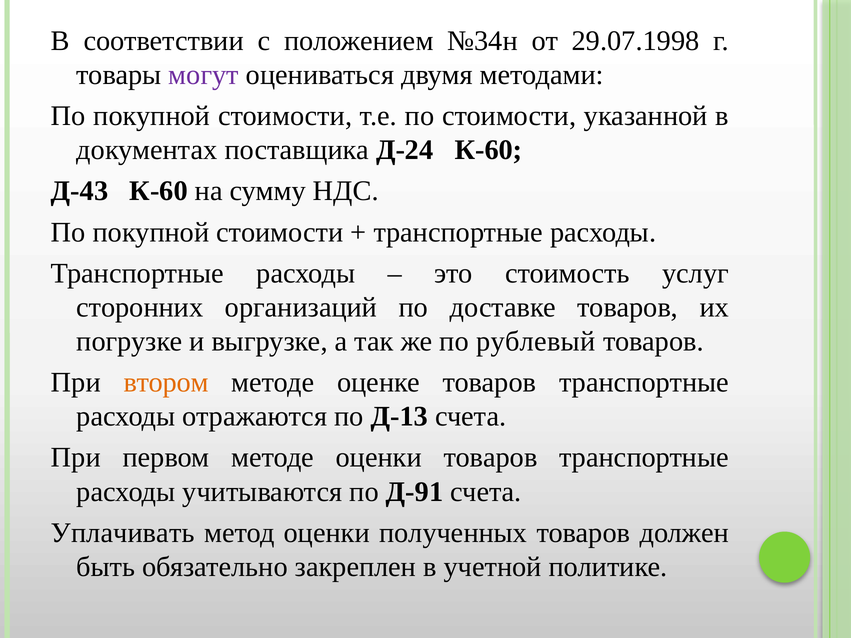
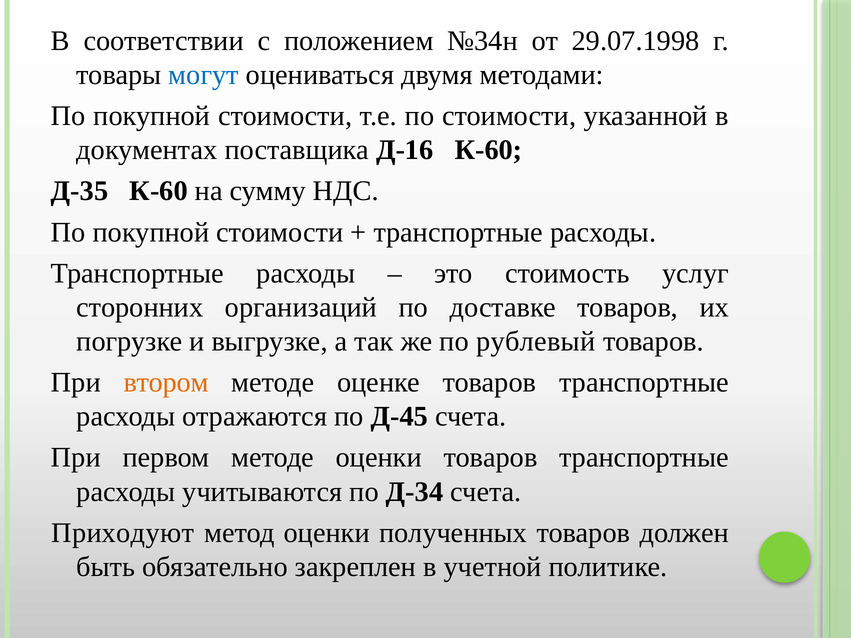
могут colour: purple -> blue (204, 75)
Д-24: Д-24 -> Д-16 (405, 150)
Д-43: Д-43 -> Д-35 (80, 191)
Д-13: Д-13 -> Д-45 (399, 417)
Д-91: Д-91 -> Д-34 (415, 492)
Уплачивать: Уплачивать -> Приходуют (123, 533)
